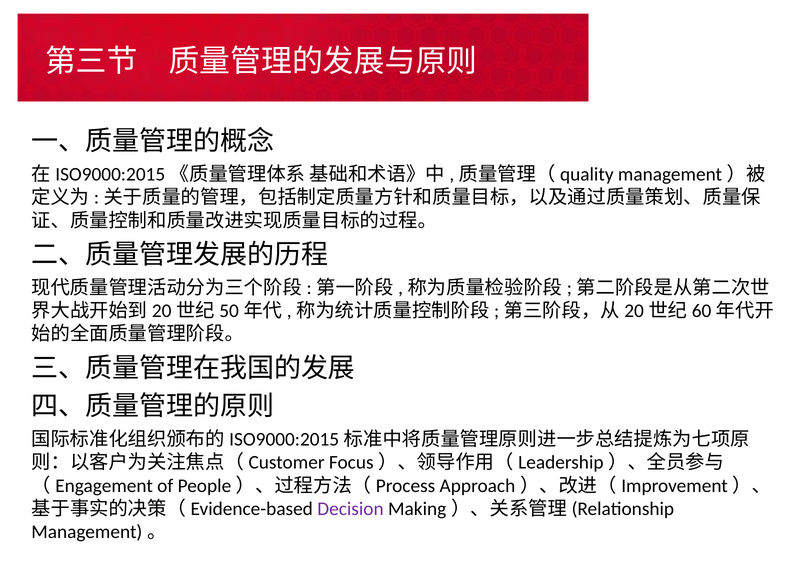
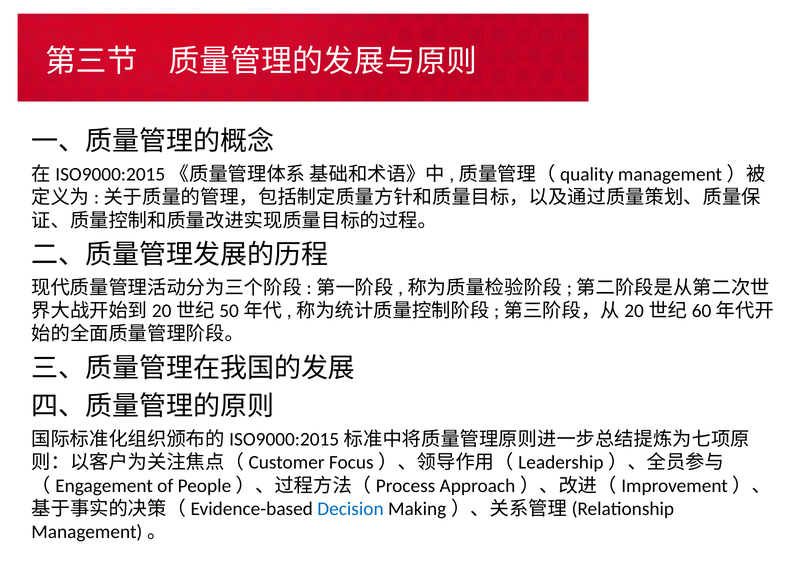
Decision colour: purple -> blue (350, 509)
